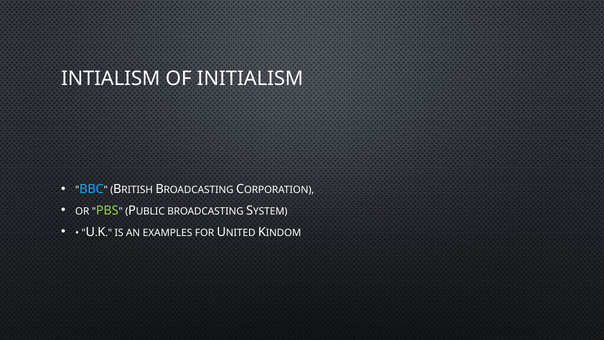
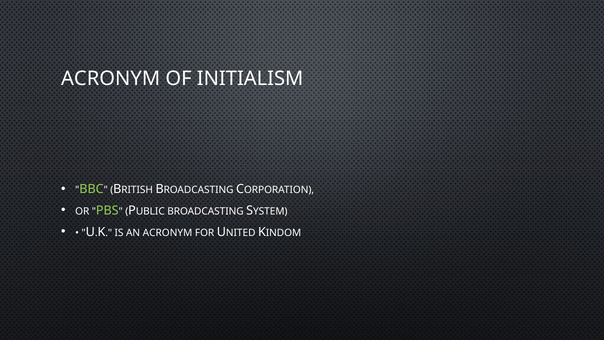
INTIALISM: INTIALISM -> ACRONYM (111, 79)
BBC colour: light blue -> light green (91, 189)
AN EXAMPLES: EXAMPLES -> ACRONYM (167, 233)
